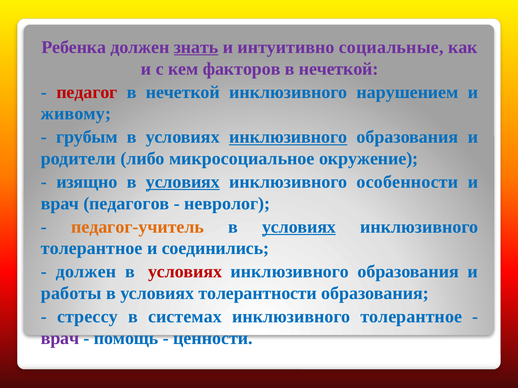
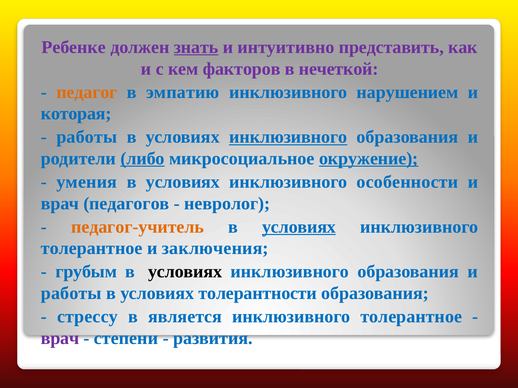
Ребенка: Ребенка -> Ребенке (74, 47)
социальные: социальные -> представить (391, 47)
педагог colour: red -> orange (87, 92)
нечеткой: нечеткой -> эмпатию (183, 92)
живому: живому -> которая (76, 114)
грубым: грубым -> работы (87, 137)
либо underline: none -> present (143, 159)
окружение underline: none -> present (369, 159)
изящно: изящно -> умения (87, 182)
условиях underline: present -> none (183, 182)
соединились: соединились -> заключения (215, 249)
должен: должен -> грубым (86, 272)
условиях colour: red -> black (185, 272)
системах: системах -> является (185, 317)
помощь: помощь -> степени (126, 339)
ценности: ценности -> развития (213, 339)
